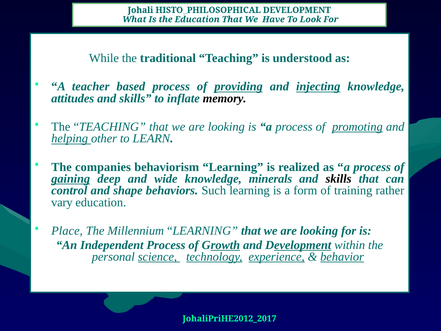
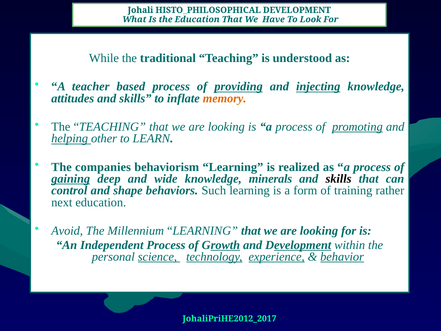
memory colour: black -> orange (225, 98)
vary: vary -> next (62, 202)
Place: Place -> Avoid (67, 231)
